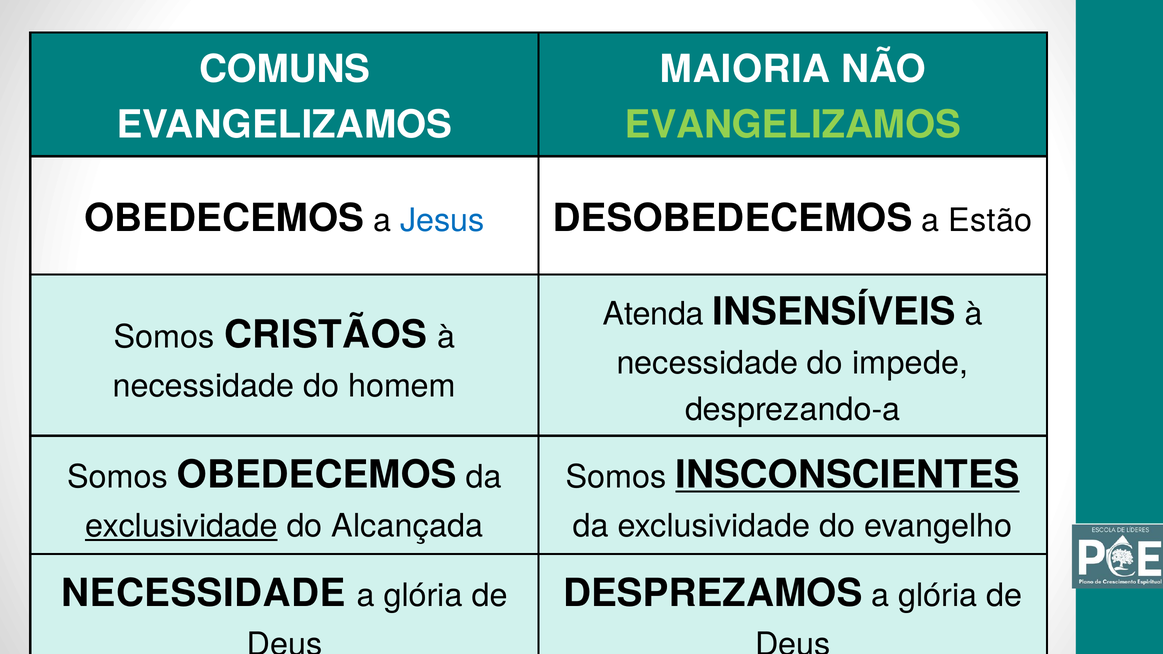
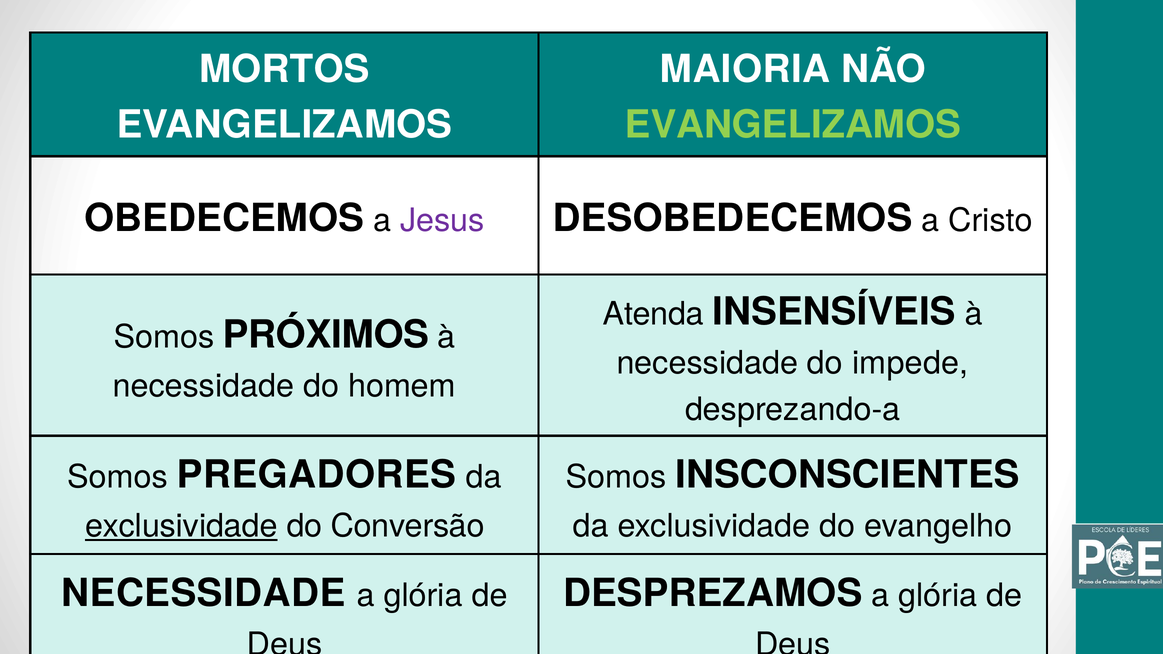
COMUNS: COMUNS -> MORTOS (284, 70)
Jesus colour: blue -> purple (442, 221)
Estão: Estão -> Cristo (991, 221)
CRISTÃOS: CRISTÃOS -> PRÓXIMOS (326, 335)
Somos OBEDECEMOS: OBEDECEMOS -> PREGADORES (317, 475)
INSCONSCIENTES underline: present -> none (848, 475)
Alcançada: Alcançada -> Conversão (408, 526)
